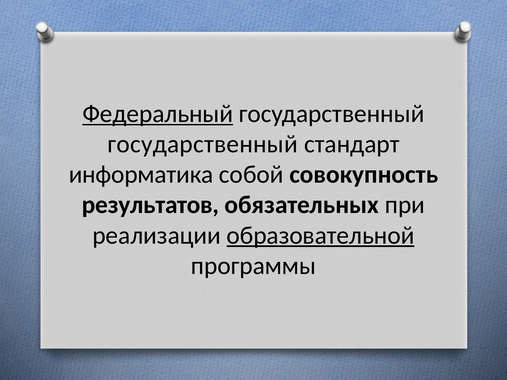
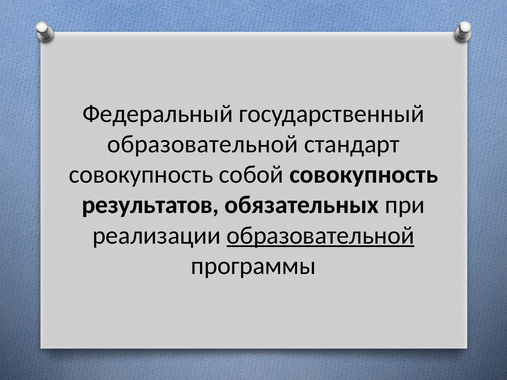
Федеральный underline: present -> none (158, 114)
государственный: государственный -> образовательной (203, 144)
информатика: информатика -> совокупность (141, 175)
